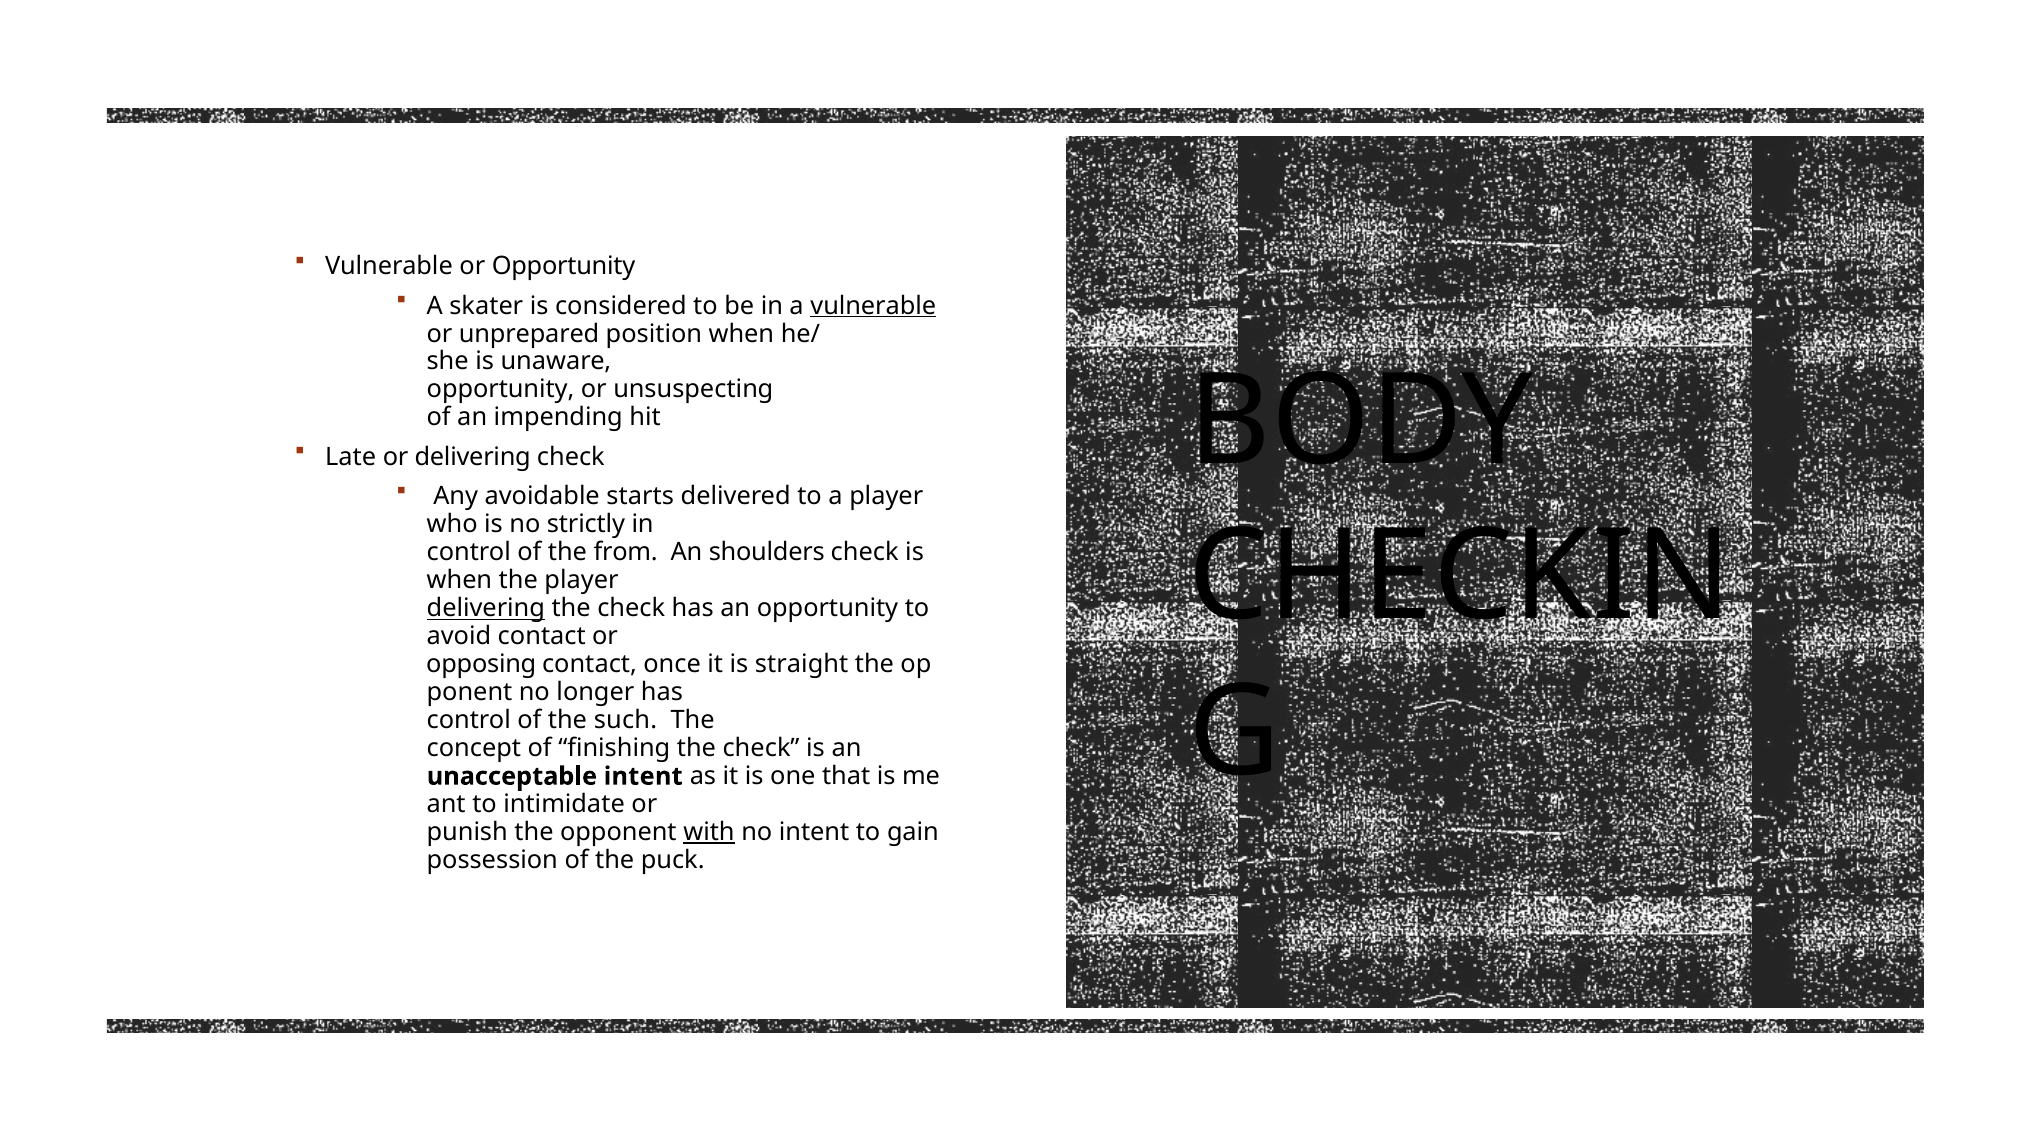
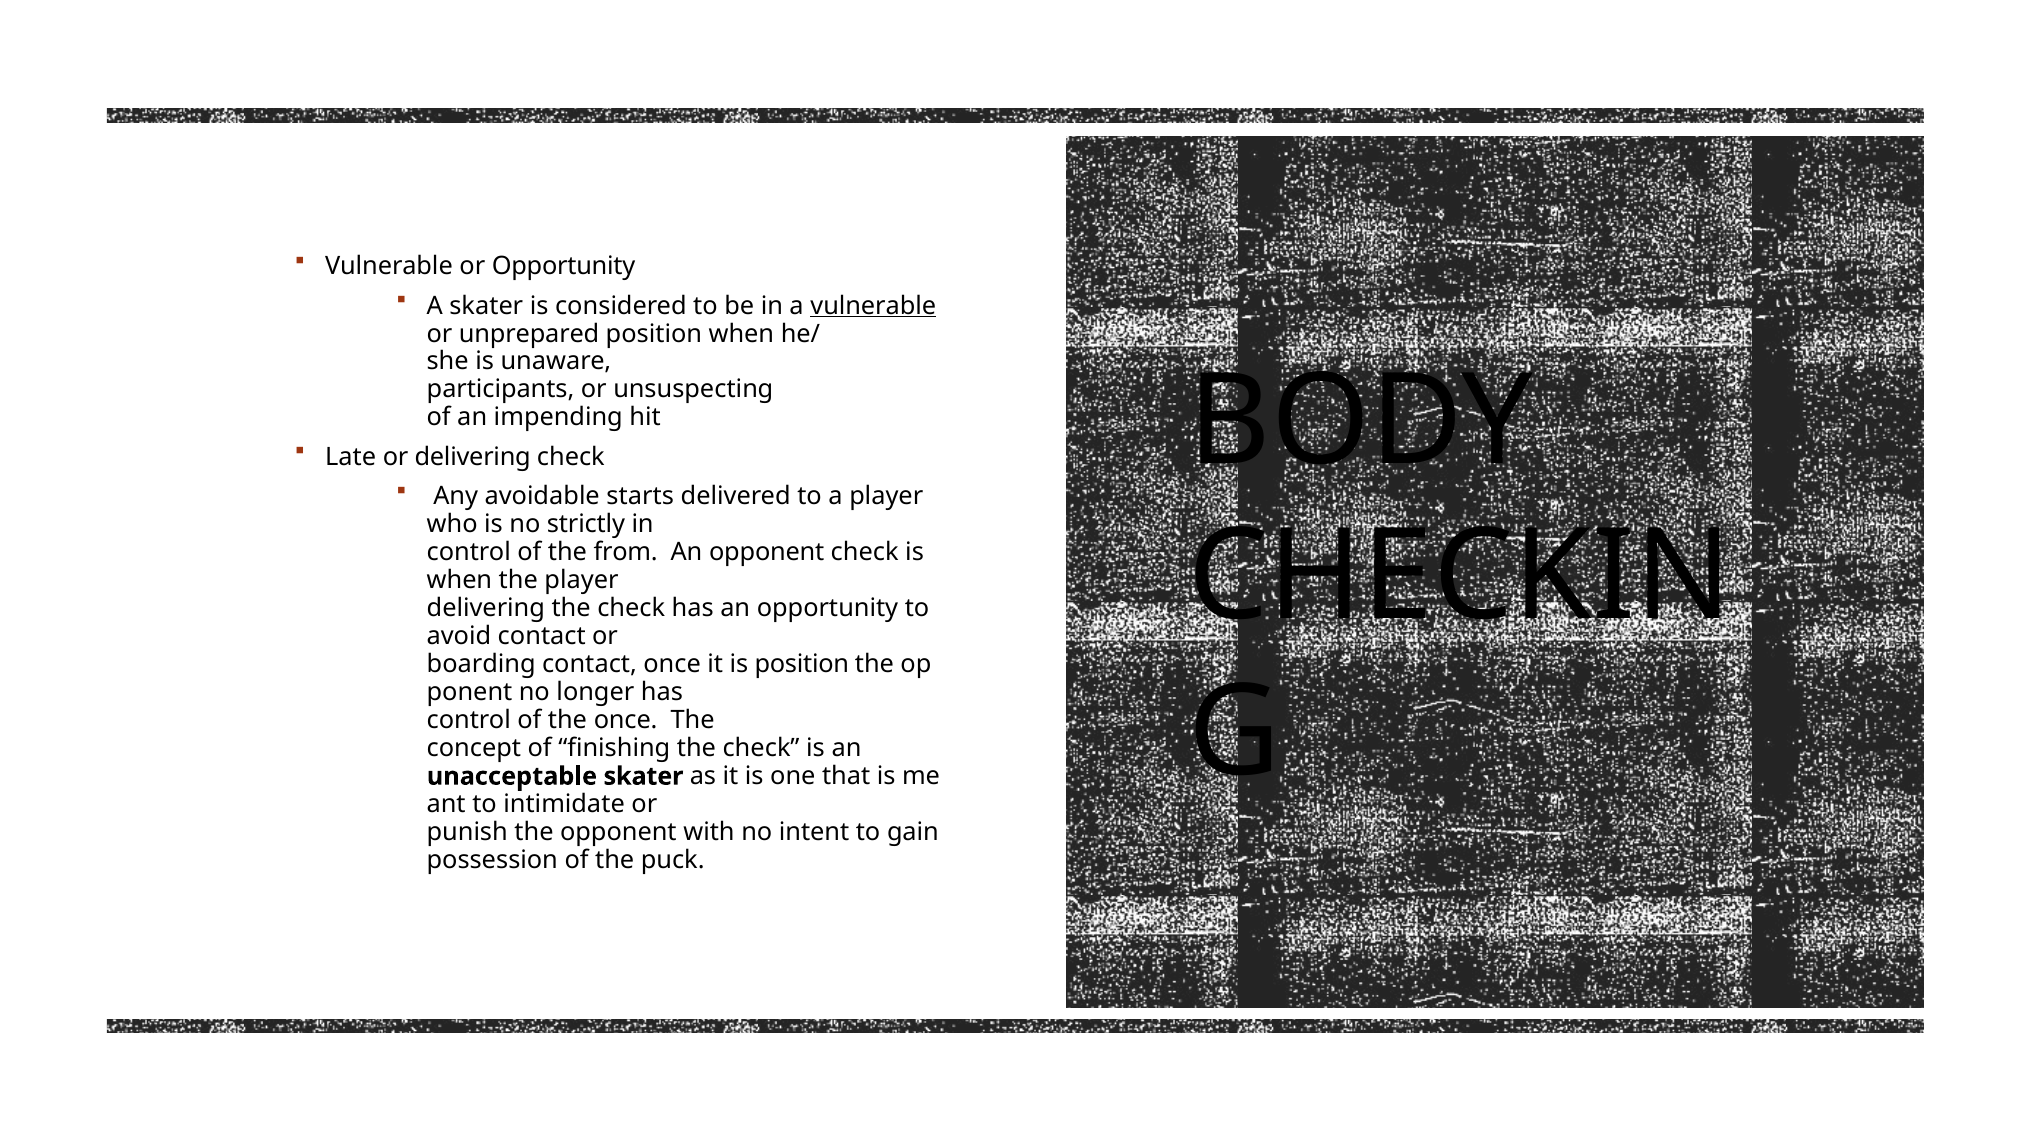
opportunity: opportunity -> participants (501, 390)
An shoulders: shoulders -> opponent (767, 553)
delivering underline: present -> none (486, 609)
opposing: opposing -> boarding (481, 665)
is straight: straight -> position (802, 665)
the such: such -> once (626, 721)
unacceptable intent: intent -> skater (643, 777)
with underline: present -> none (709, 833)
